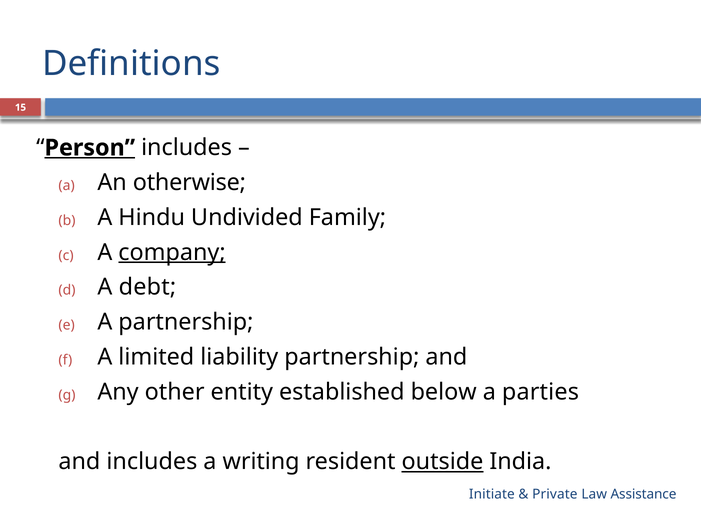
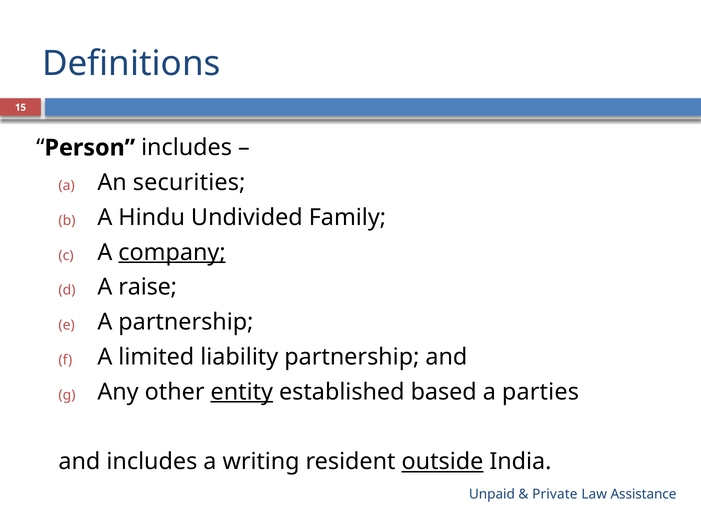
Person underline: present -> none (90, 148)
otherwise: otherwise -> securities (189, 183)
debt: debt -> raise (148, 287)
entity underline: none -> present (242, 392)
below: below -> based (444, 392)
Initiate: Initiate -> Unpaid (492, 494)
